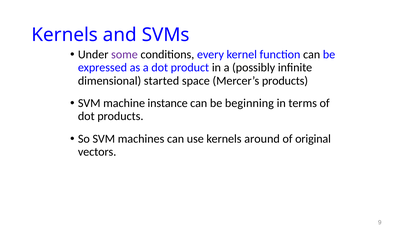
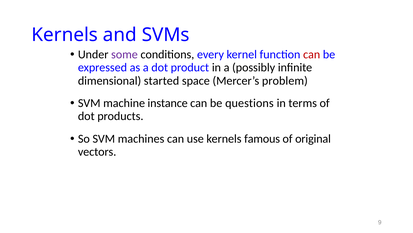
can colour: black -> red (312, 54)
Mercer’s products: products -> problem (285, 80)
beginning: beginning -> questions (249, 103)
around: around -> famous (262, 138)
